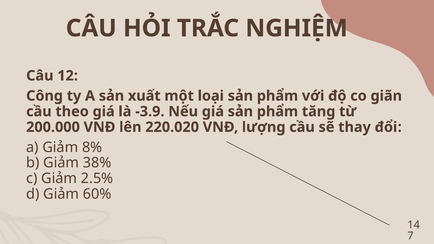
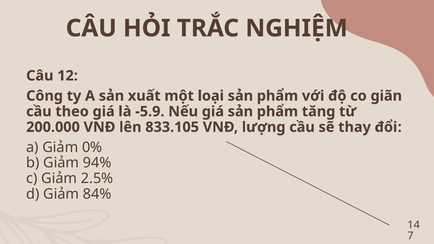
-3.9: -3.9 -> -5.9 (150, 112)
220.020: 220.020 -> 833.105 (172, 127)
8%: 8% -> 0% (92, 147)
38%: 38% -> 94% (97, 163)
60%: 60% -> 84% (97, 194)
